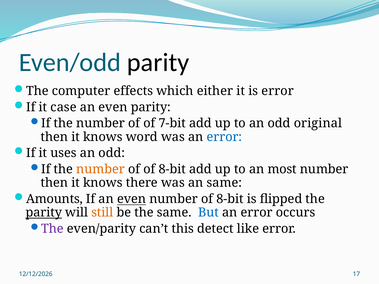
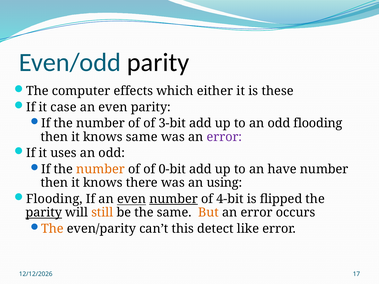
is error: error -> these (278, 91)
7-bit: 7-bit -> 3-bit (172, 123)
odd original: original -> flooding (318, 123)
knows word: word -> same (142, 137)
error colour: blue -> purple (224, 137)
of of 8-bit: 8-bit -> 0-bit (172, 169)
most: most -> have (282, 169)
an same: same -> using (224, 183)
Amounts: Amounts -> Flooding (54, 199)
number underline: none -> present (174, 199)
8-bit: 8-bit -> 4-bit (230, 199)
But colour: blue -> orange (208, 213)
The colour: purple -> orange (52, 229)
